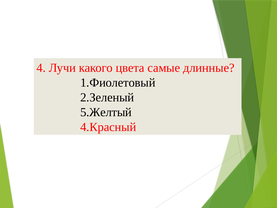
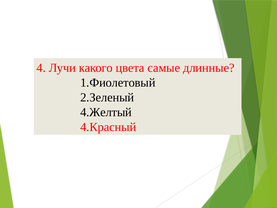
5.Желтый: 5.Желтый -> 4.Желтый (106, 112)
